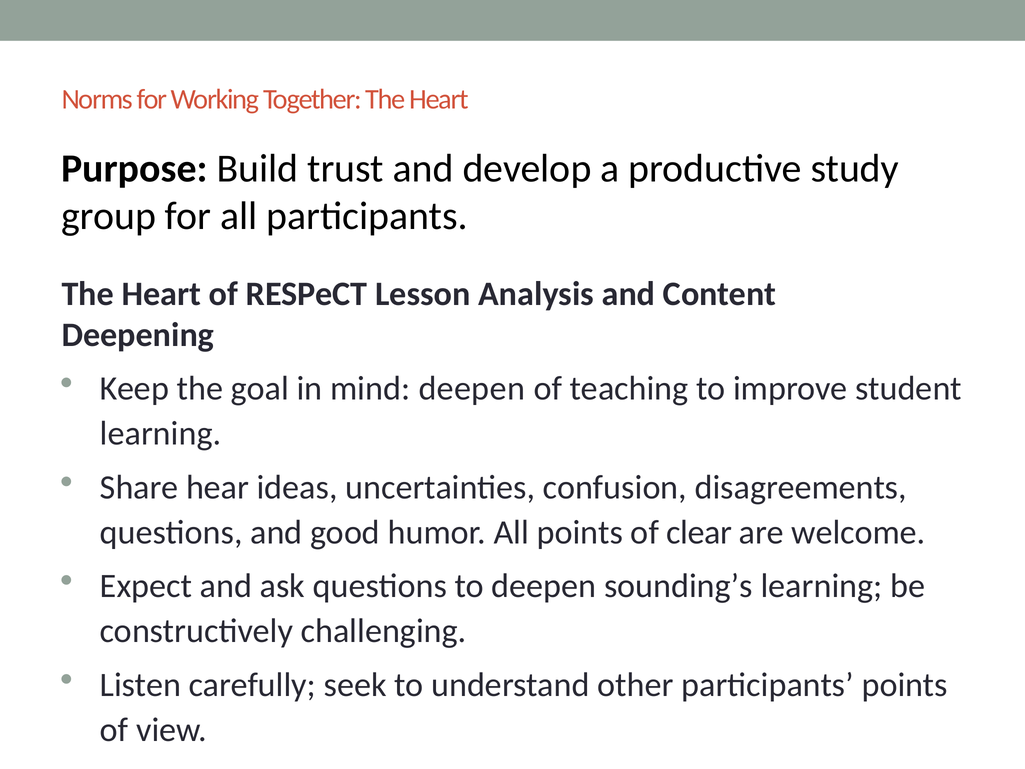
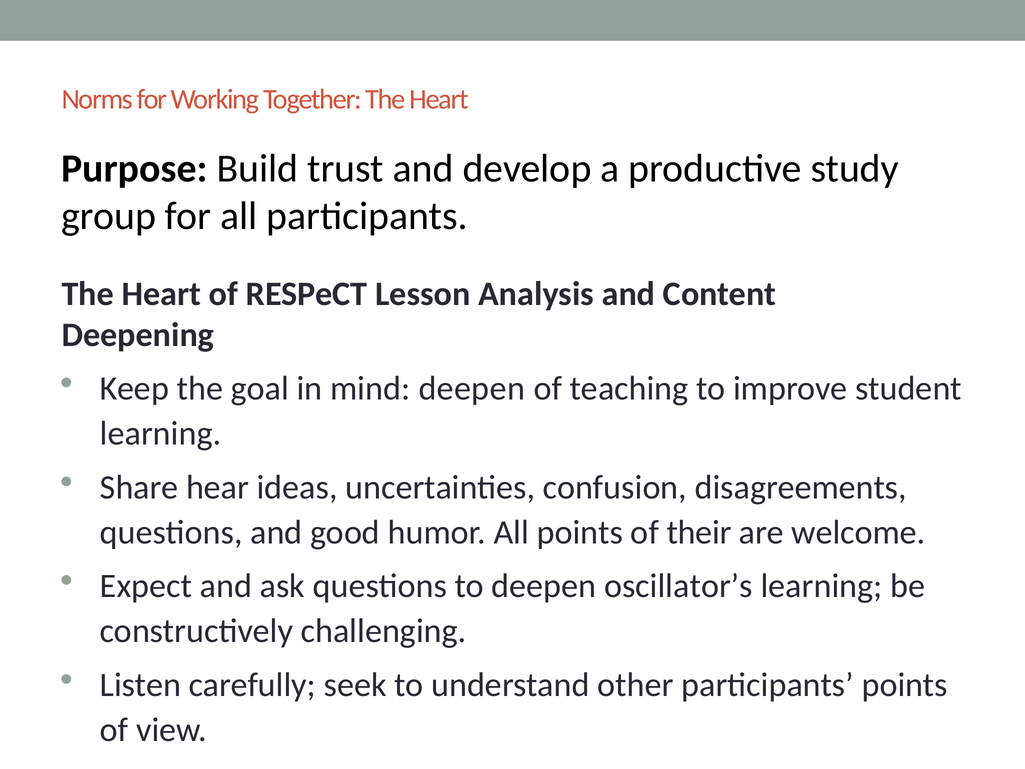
clear: clear -> their (699, 532)
sounding’s: sounding’s -> oscillator’s (678, 586)
